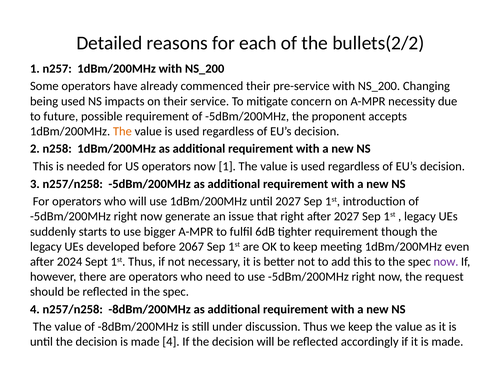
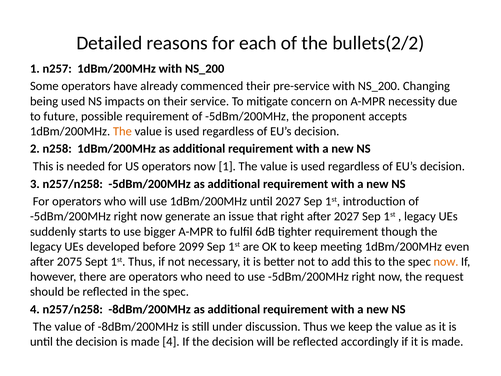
2067: 2067 -> 2099 (191, 246)
2024: 2024 -> 2075 (70, 261)
now colour: purple -> orange (446, 261)
